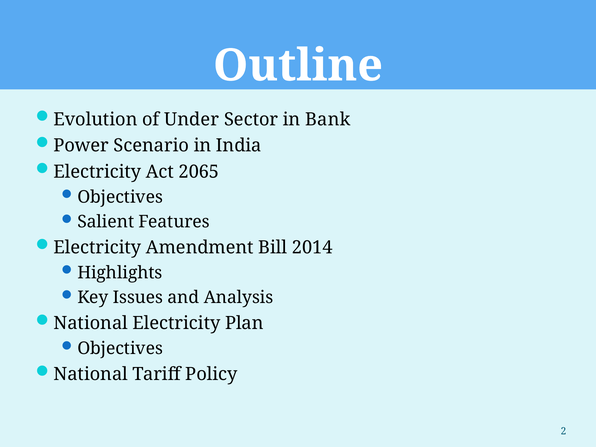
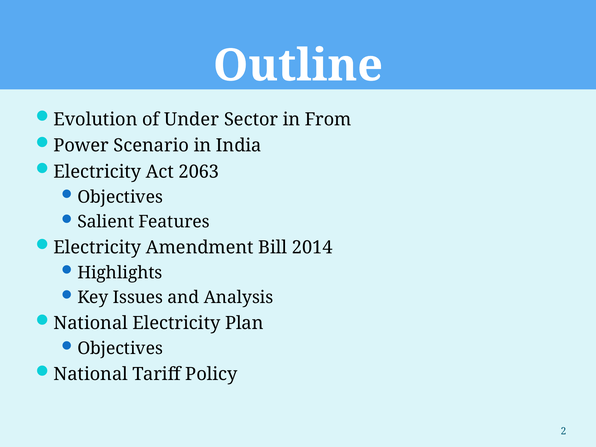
Bank: Bank -> From (328, 119)
2065: 2065 -> 2063 (199, 172)
